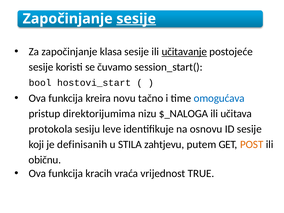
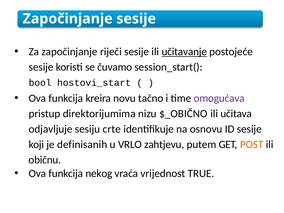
sesije underline: present -> none (136, 19)
klasa: klasa -> riječi (111, 52)
omogućava colour: blue -> purple (219, 98)
$_NALOGA: $_NALOGA -> $_OBIČNO (183, 114)
protokola: protokola -> odjavljuje (51, 129)
leve: leve -> crte (112, 129)
STILA: STILA -> VRLO (130, 144)
kracih: kracih -> nekog (99, 174)
